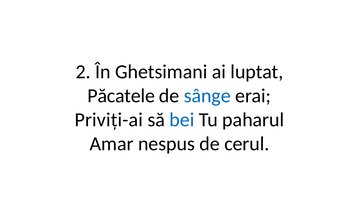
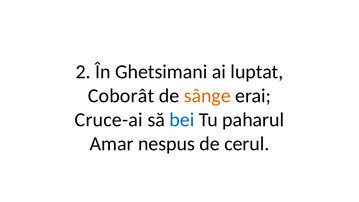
Păcatele: Păcatele -> Coborât (121, 96)
sânge colour: blue -> orange (207, 96)
Priviți-ai: Priviți-ai -> Cruce-ai (109, 120)
